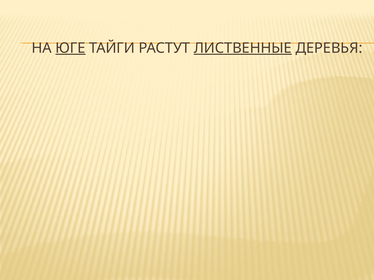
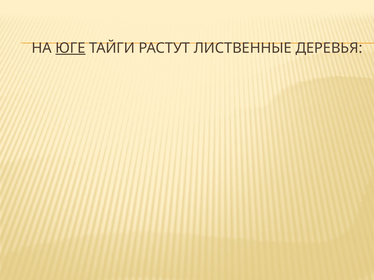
ЛИСТВЕННЫЕ underline: present -> none (243, 48)
